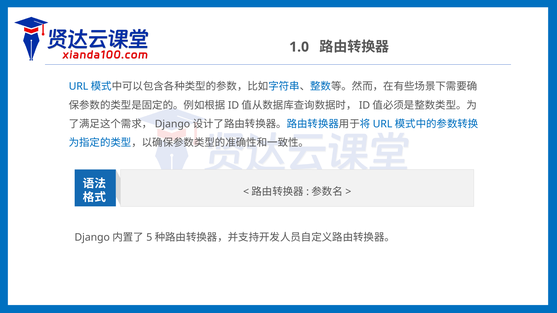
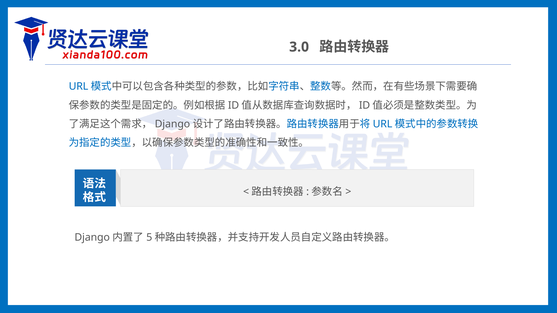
1.0: 1.0 -> 3.0 (299, 47)
